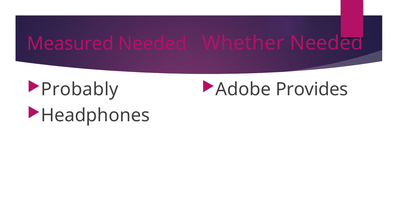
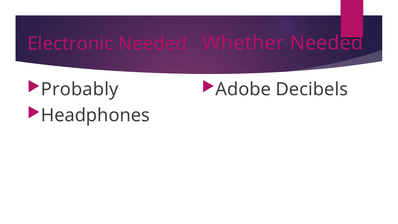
Measured: Measured -> Electronic (70, 44)
Provides: Provides -> Decibels (312, 89)
